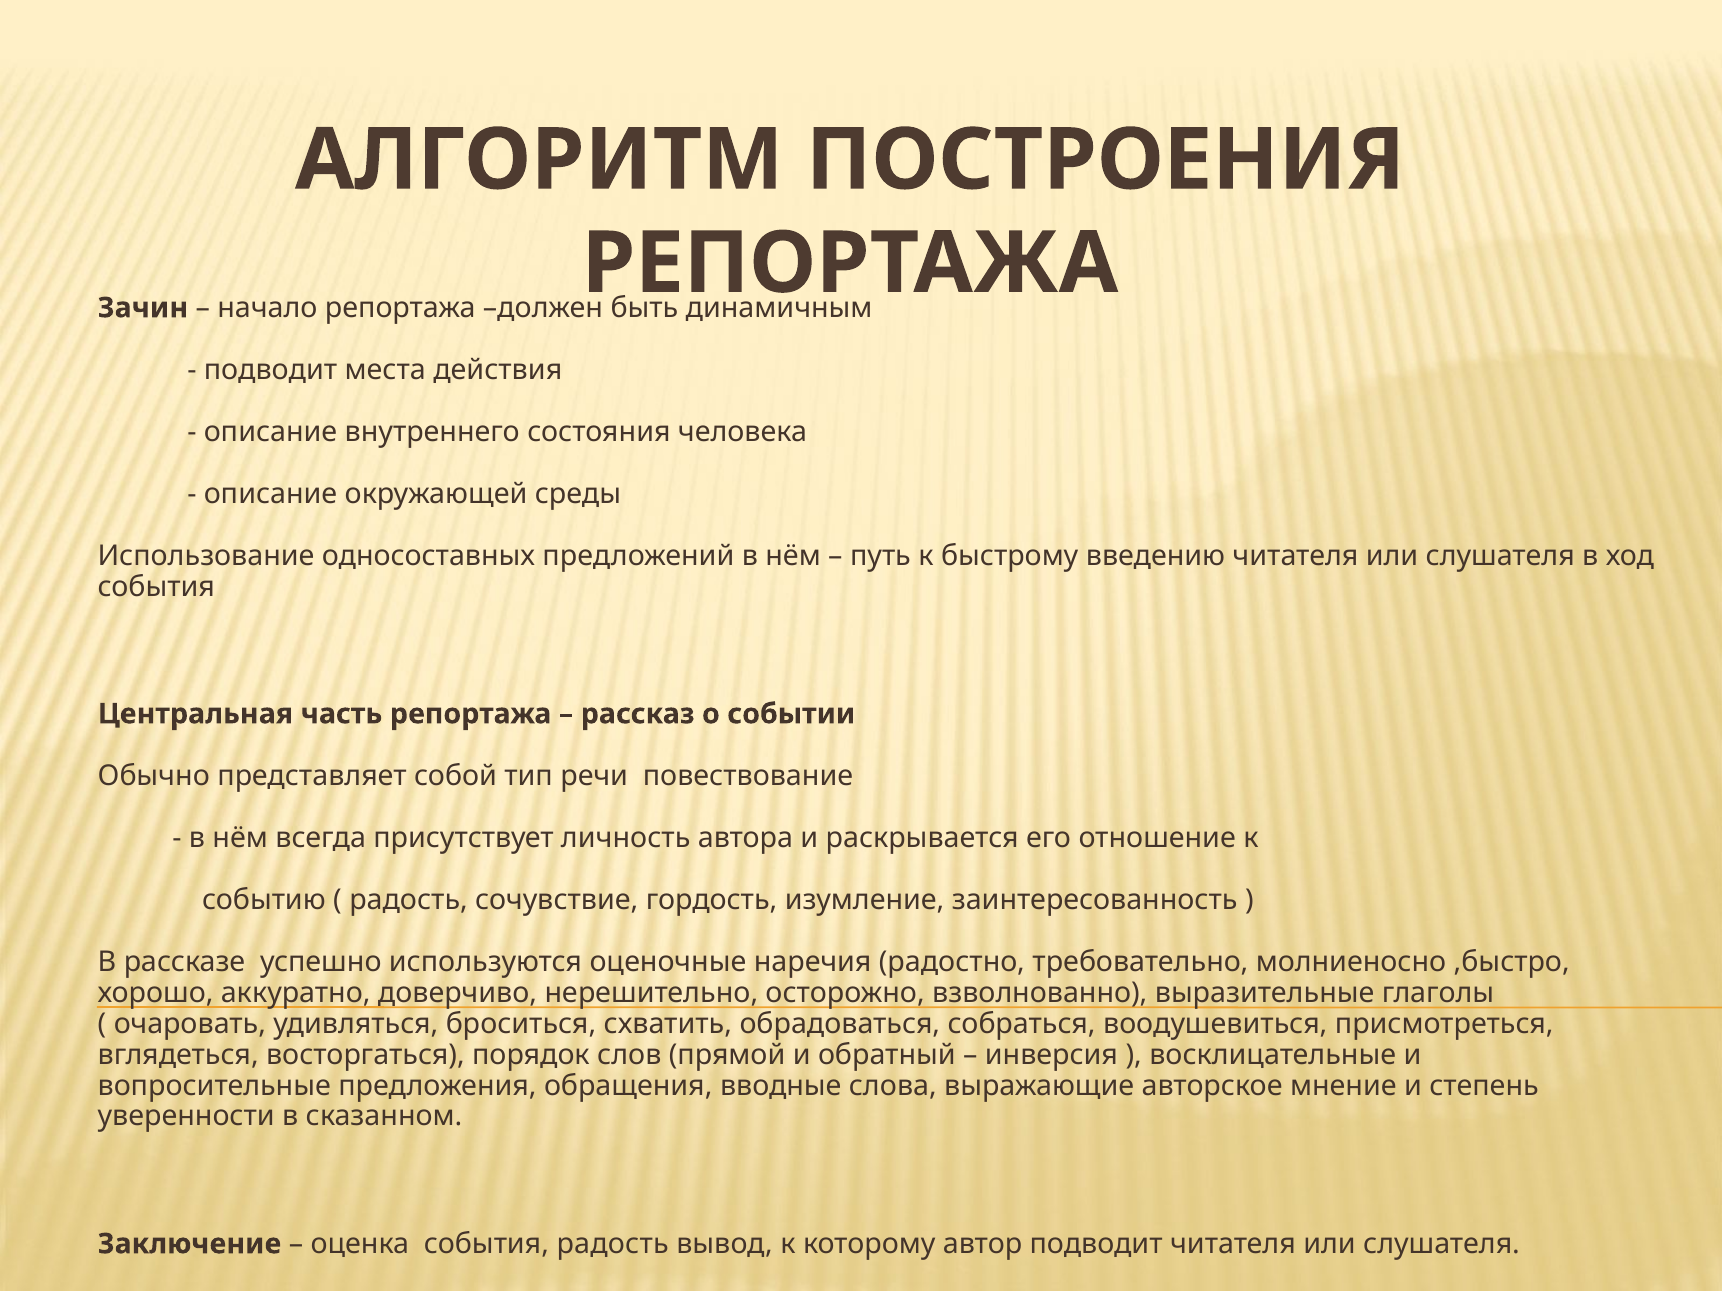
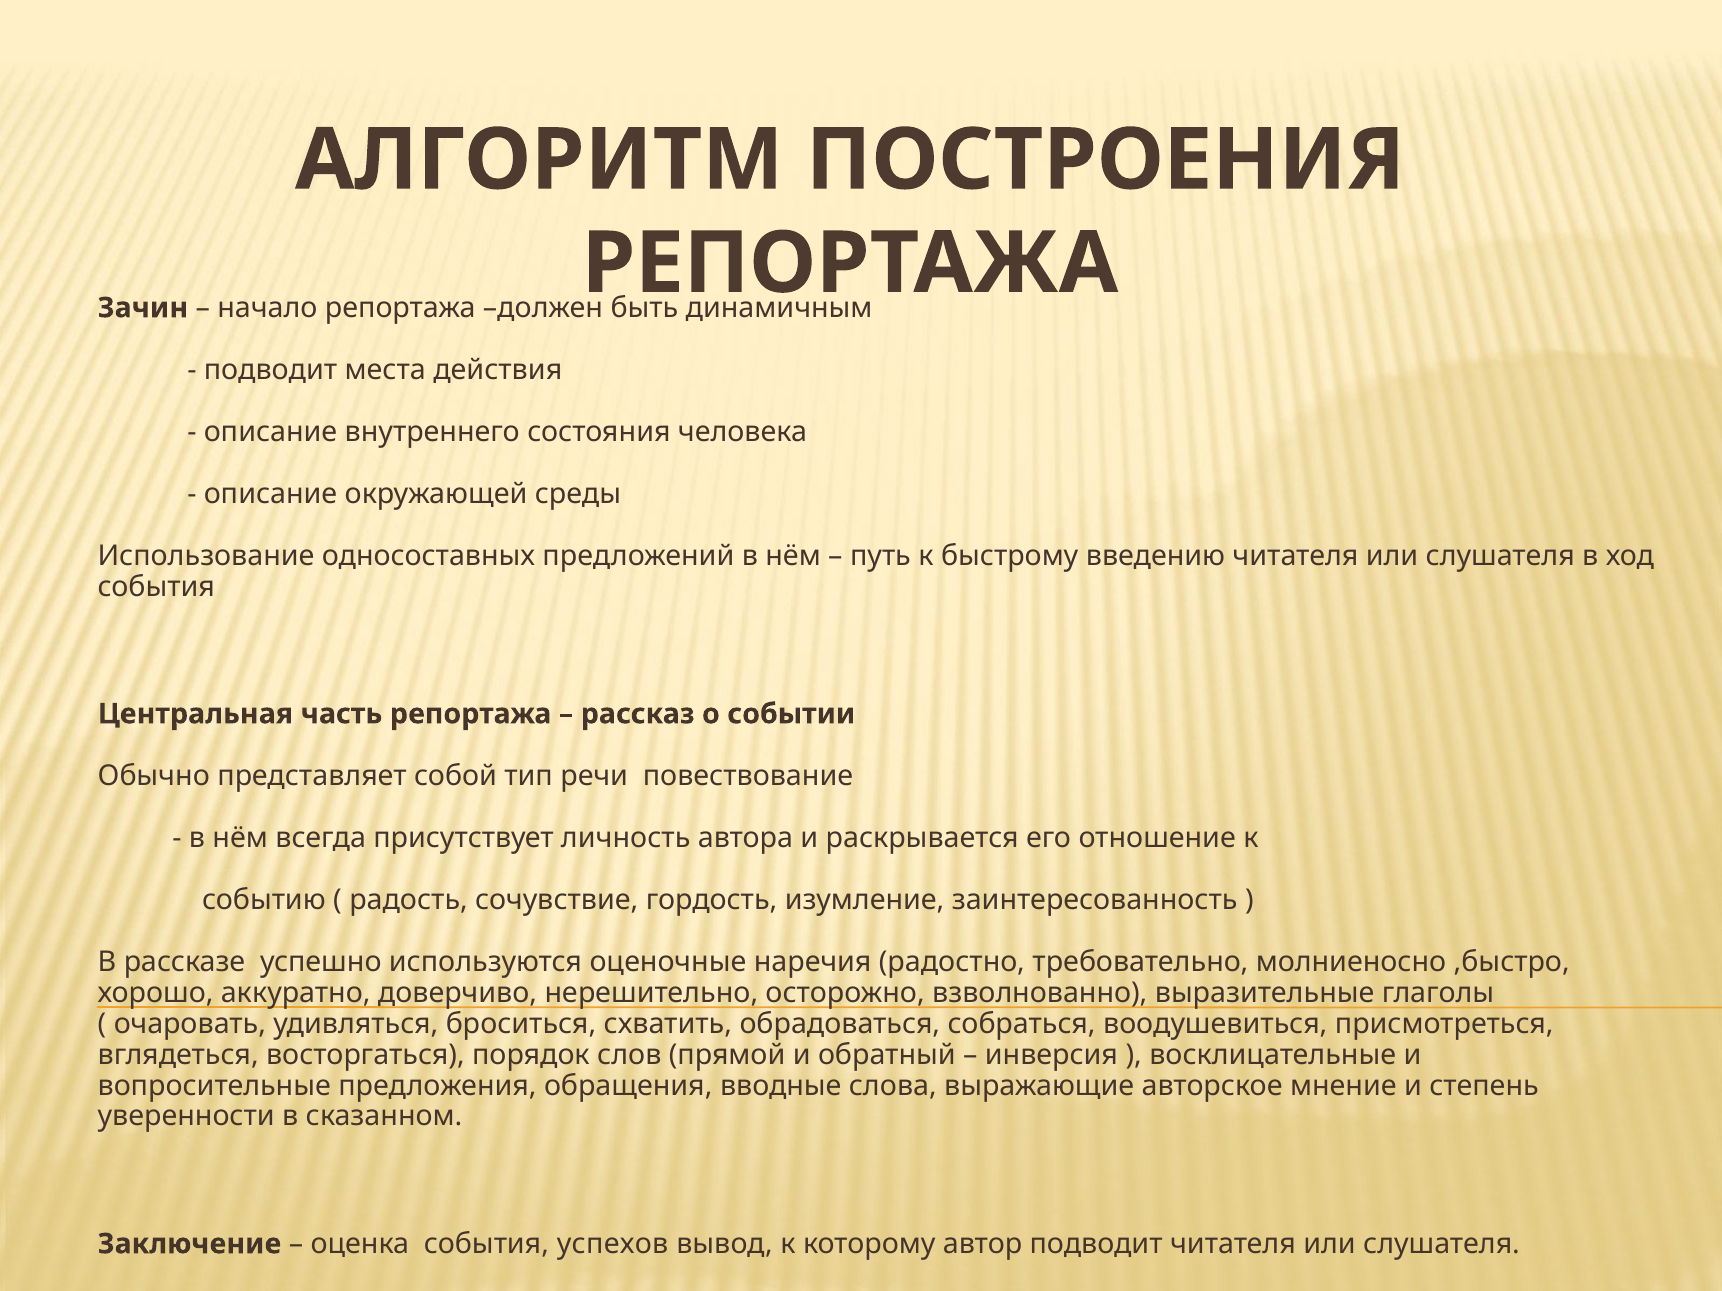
события радость: радость -> успехов (613, 1244)
